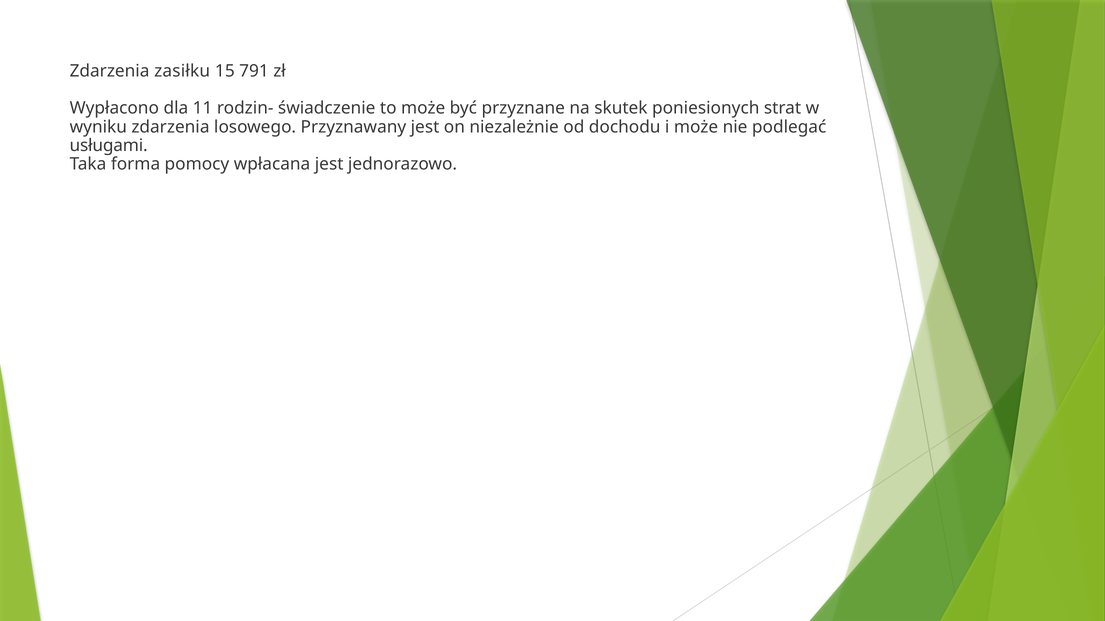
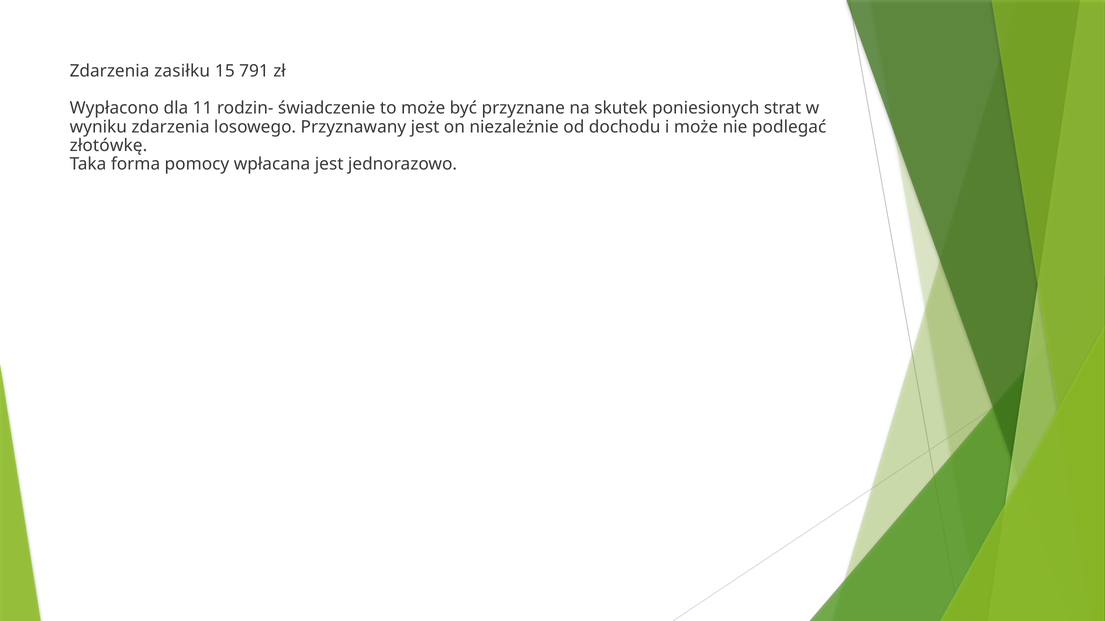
usługami: usługami -> złotówkę (109, 146)
